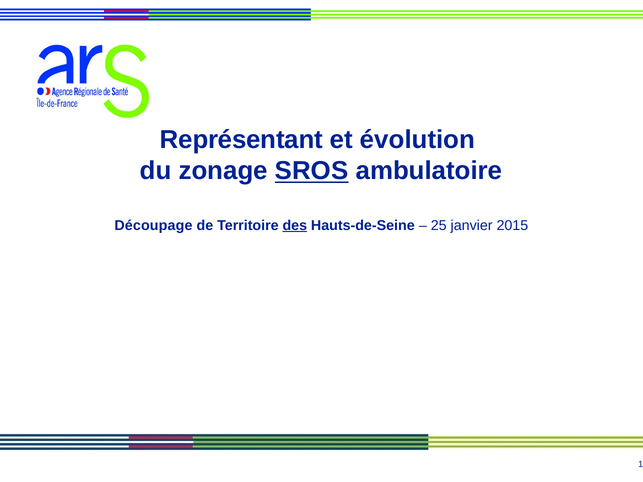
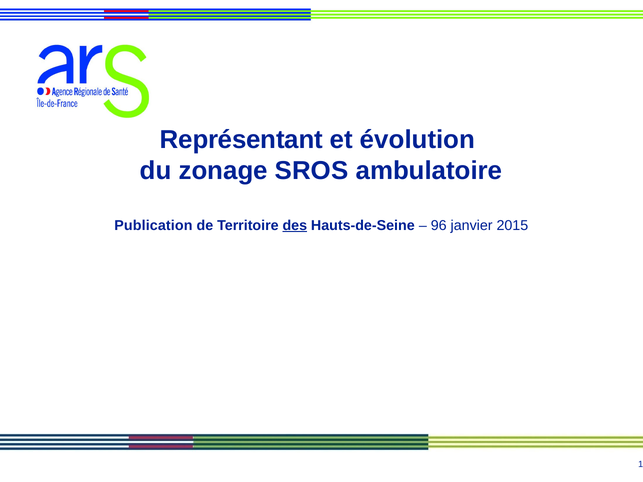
SROS underline: present -> none (312, 171)
Découpage: Découpage -> Publication (153, 225)
25: 25 -> 96 (439, 225)
